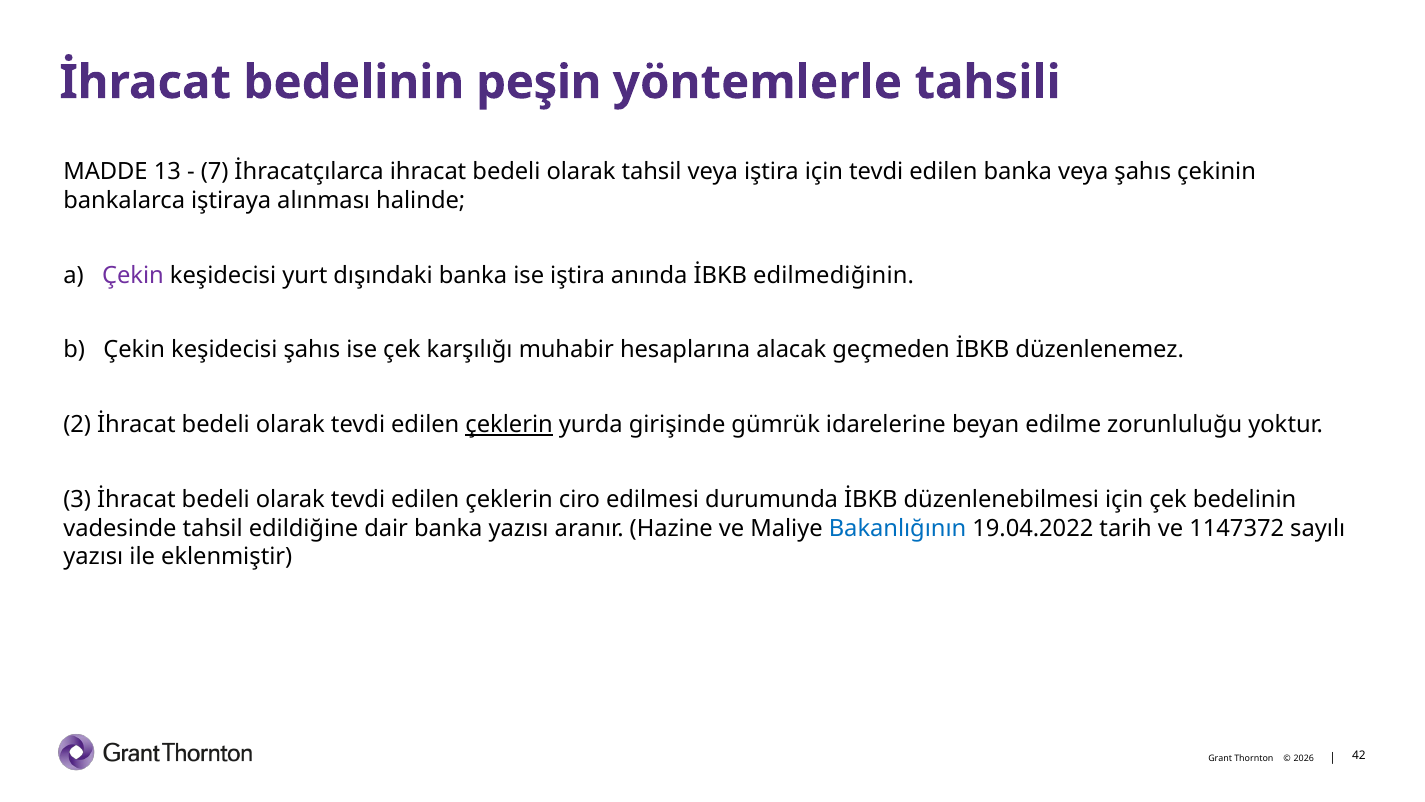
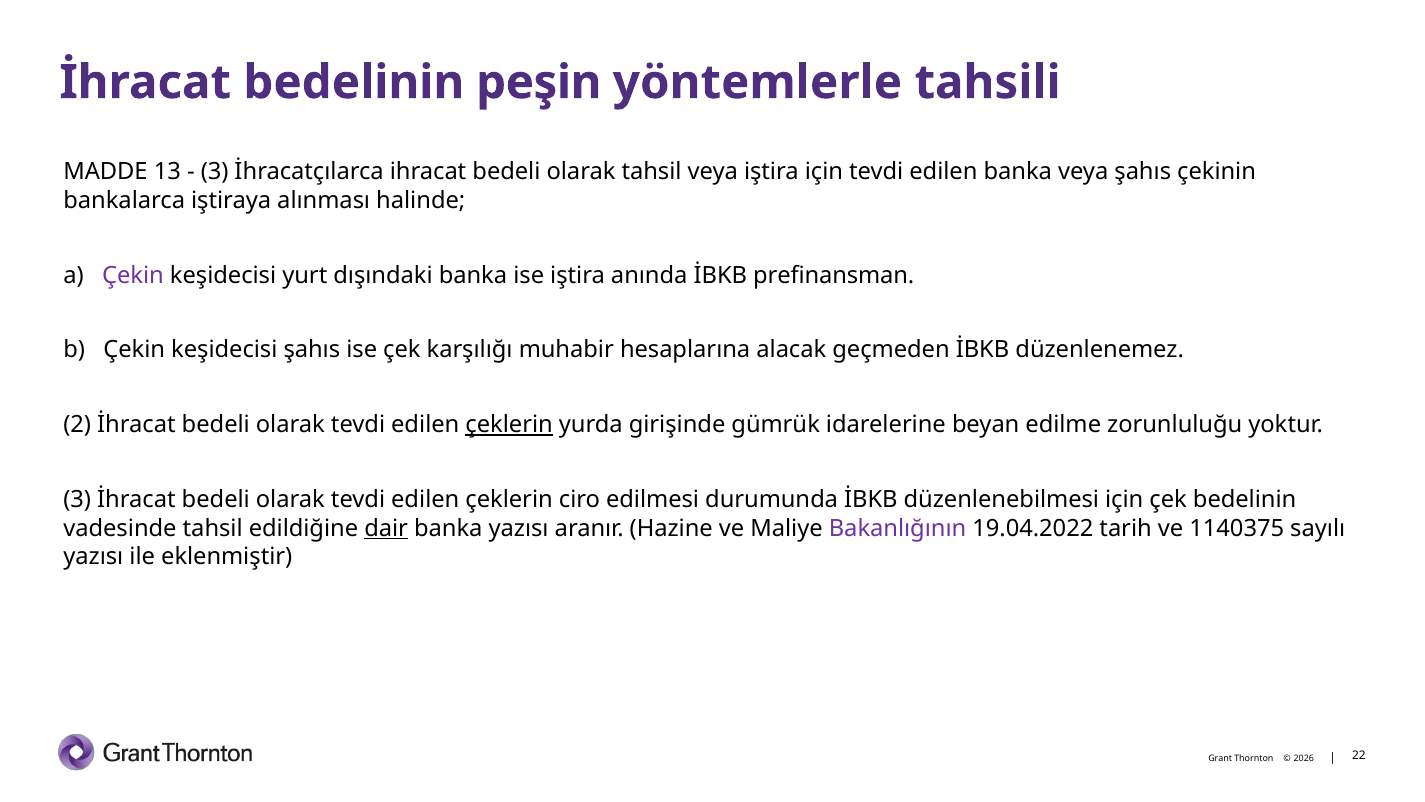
7: 7 -> 3 (215, 172)
edilmediğinin: edilmediğinin -> prefinansman (834, 275)
dair underline: none -> present (386, 528)
Bakanlığının colour: blue -> purple (898, 528)
1147372: 1147372 -> 1140375 (1237, 528)
42: 42 -> 22 (1359, 755)
